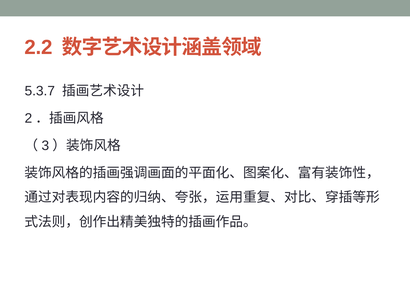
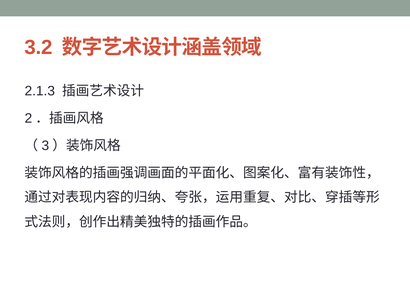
2.2: 2.2 -> 3.2 (38, 48)
5.3.7: 5.3.7 -> 2.1.3 (40, 91)
